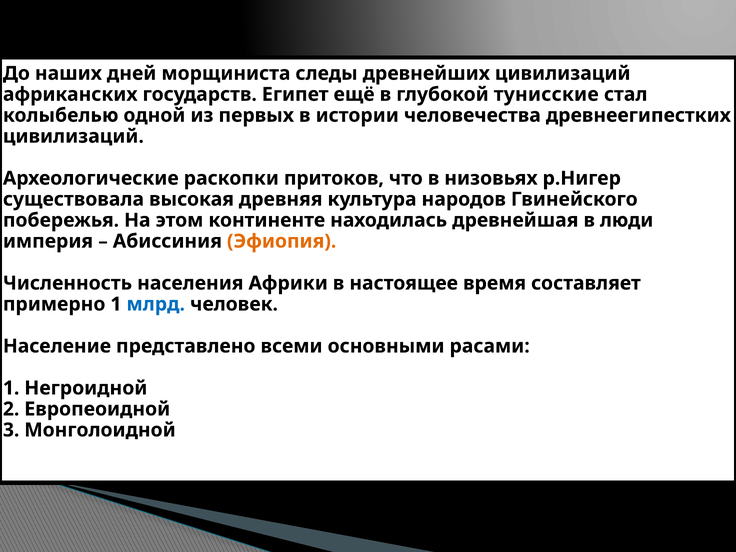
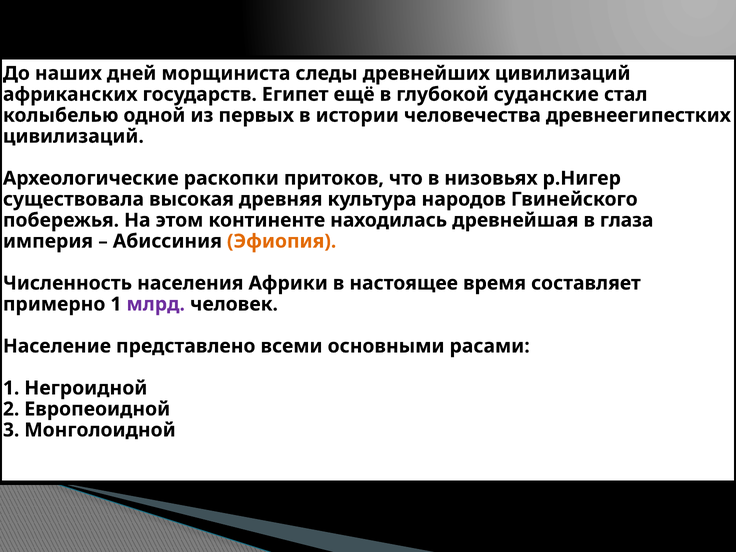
тунисские: тунисские -> суданские (546, 94)
люди: люди -> глаза (627, 220)
млрд colour: blue -> purple (156, 304)
